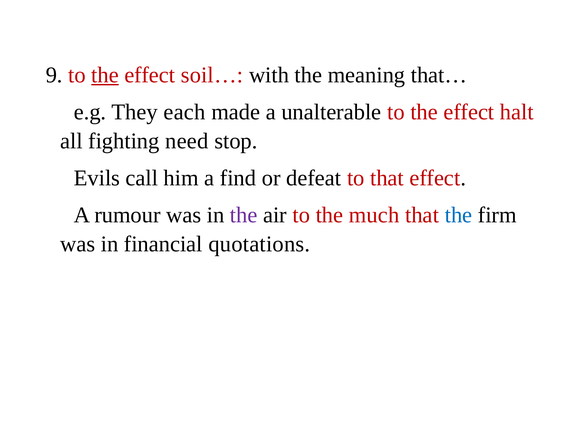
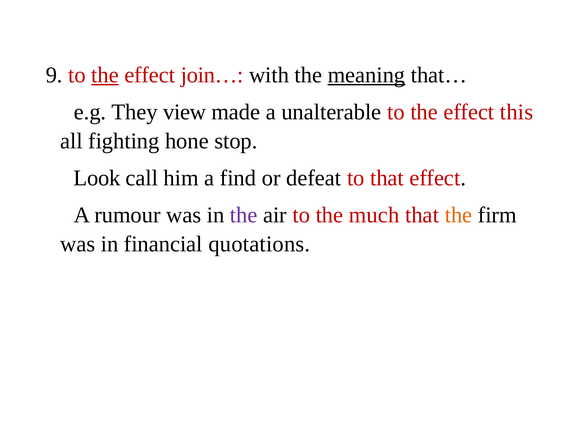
soil…: soil… -> join… (212, 75)
meaning underline: none -> present (366, 75)
each: each -> view (185, 112)
halt: halt -> this (517, 112)
need: need -> hone (187, 141)
Evils: Evils -> Look (97, 178)
the colour: blue -> orange (459, 215)
